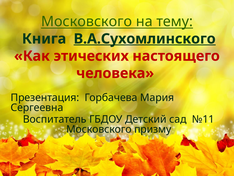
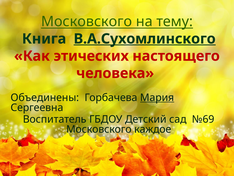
Презентация: Презентация -> Объединены (45, 97)
Мария underline: none -> present (157, 97)
№11: №11 -> №69 (203, 119)
призму: призму -> каждое (153, 129)
